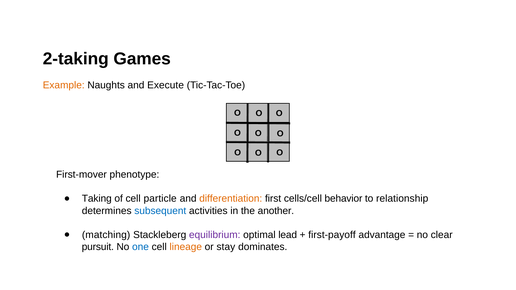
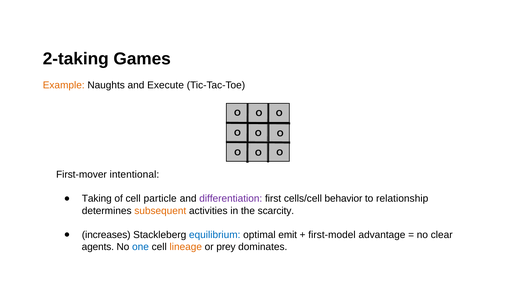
phenotype: phenotype -> intentional (134, 175)
differentiation colour: orange -> purple (231, 199)
subsequent colour: blue -> orange (160, 211)
another: another -> scarcity (276, 211)
matching: matching -> increases (106, 235)
equilibrium colour: purple -> blue (215, 235)
lead: lead -> emit (288, 235)
first-payoff: first-payoff -> first-model (332, 235)
pursuit: pursuit -> agents (98, 247)
stay: stay -> prey (226, 247)
